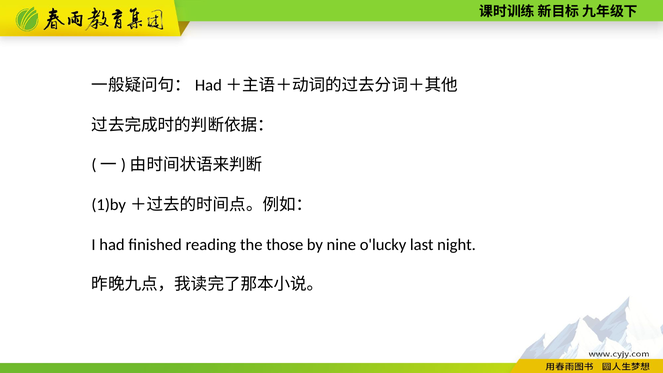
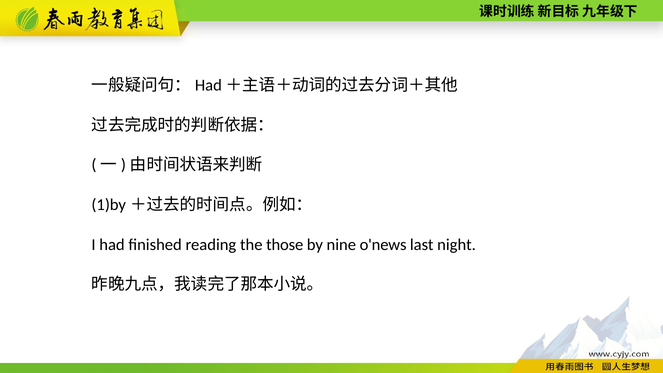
o'lucky: o'lucky -> o'news (383, 245)
